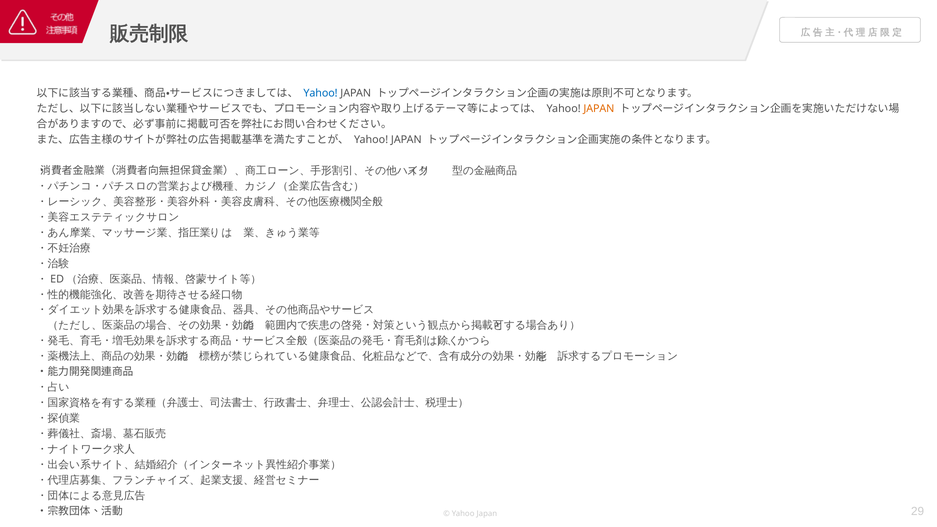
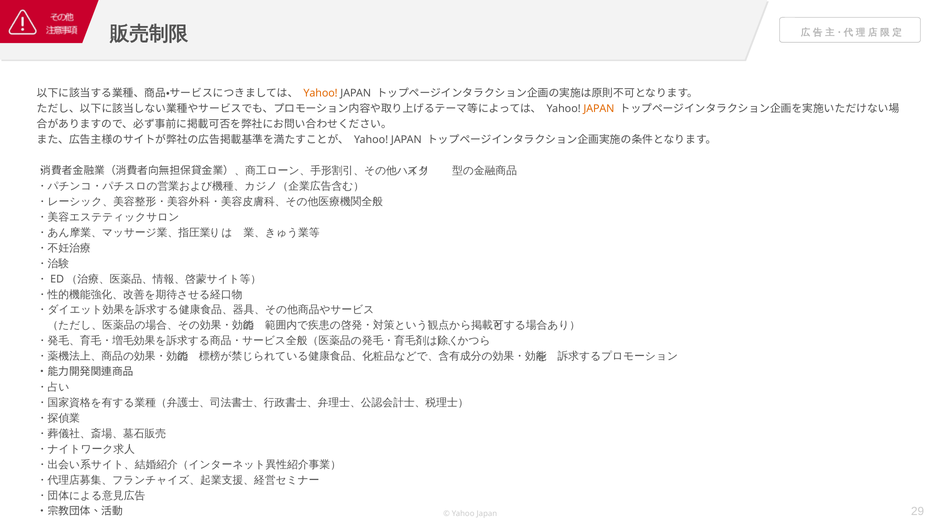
Yahoo colour: blue -> orange (321, 93)
